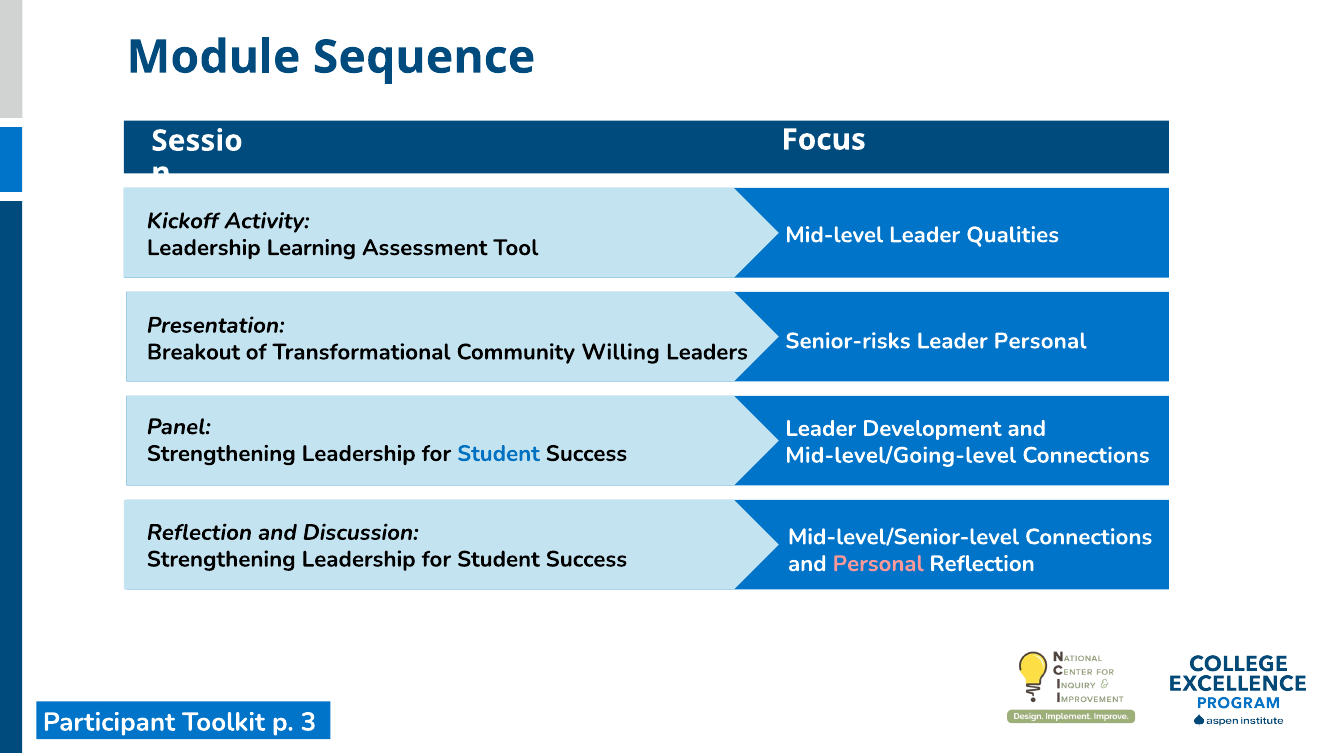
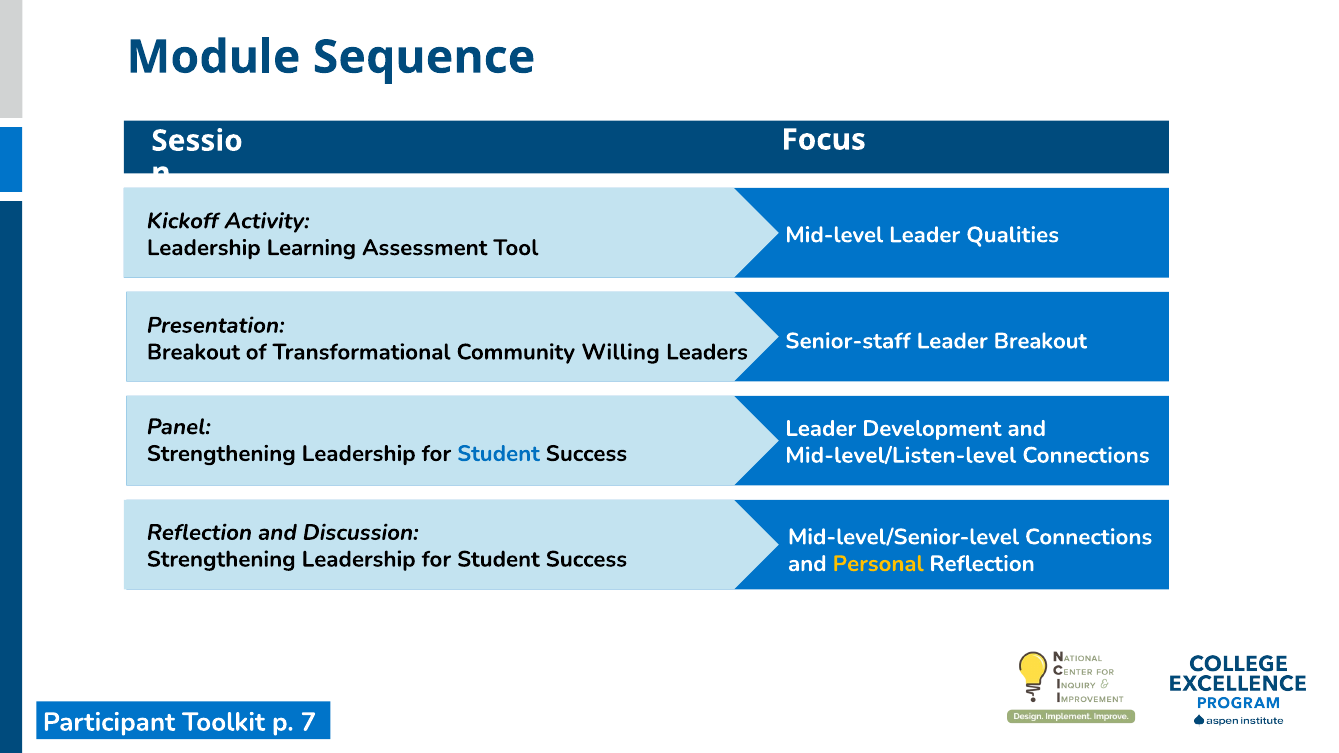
Senior-risks: Senior-risks -> Senior-staff (848, 341)
Leader Personal: Personal -> Breakout (1040, 341)
Mid-level/Going-level: Mid-level/Going-level -> Mid-level/Listen-level (901, 455)
Personal colour: pink -> yellow (878, 564)
3: 3 -> 7 (308, 722)
